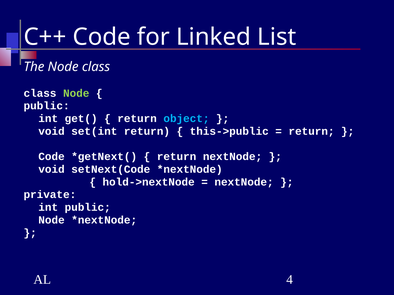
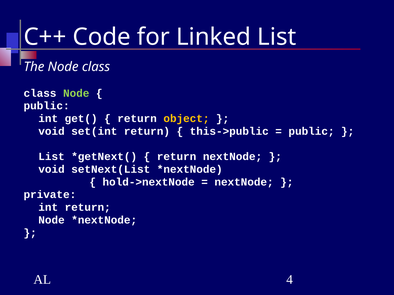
object colour: light blue -> yellow (186, 119)
return: return -> public (312, 131)
Code: Code -> List (52, 157)
setNext(Code: setNext(Code -> setNext(List (111, 170)
int public: public -> return (88, 208)
